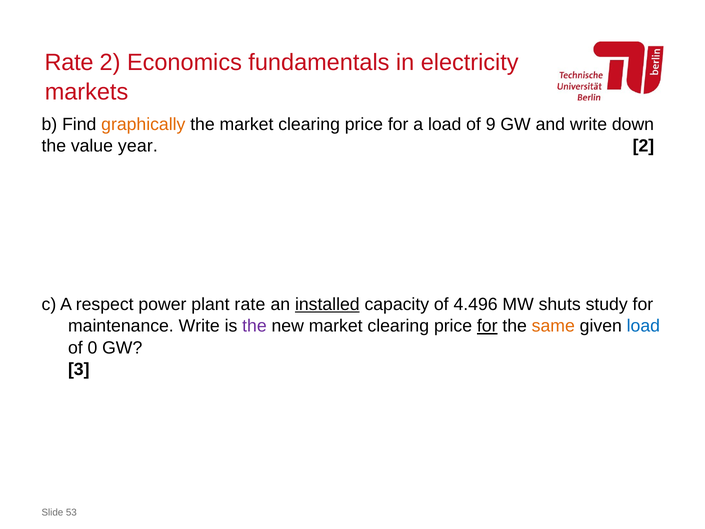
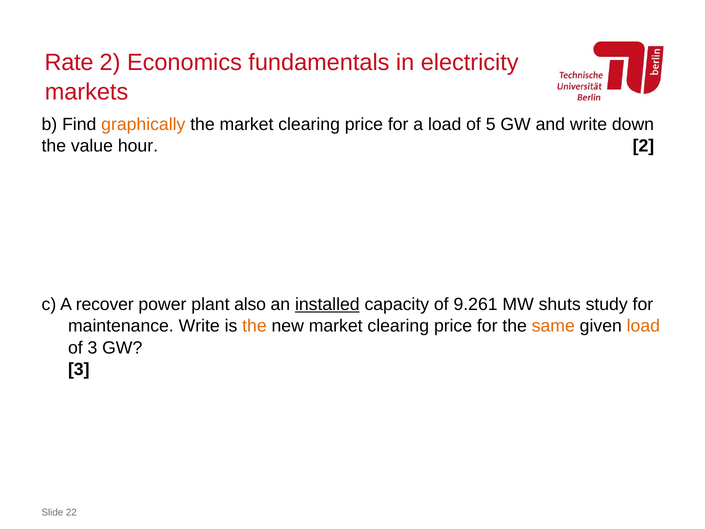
9: 9 -> 5 (491, 124)
year: year -> hour (138, 146)
respect: respect -> recover (105, 304)
plant rate: rate -> also (250, 304)
4.496: 4.496 -> 9.261 (476, 304)
the colour: purple -> orange (254, 326)
for underline: present -> none (487, 326)
load colour: blue -> orange (643, 326)
of 0: 0 -> 3 (92, 348)
53: 53 -> 22 (71, 512)
